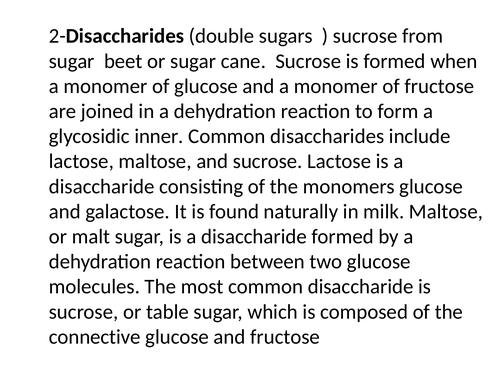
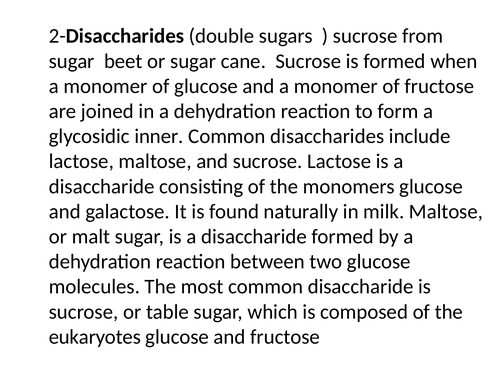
connective: connective -> eukaryotes (95, 337)
